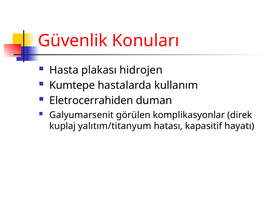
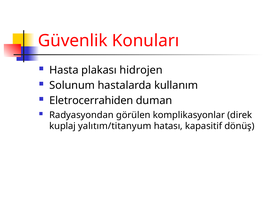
Kumtepe: Kumtepe -> Solunum (72, 85)
Galyumarsenit: Galyumarsenit -> Radyasyondan (82, 115)
hayatı: hayatı -> dönüş (239, 126)
